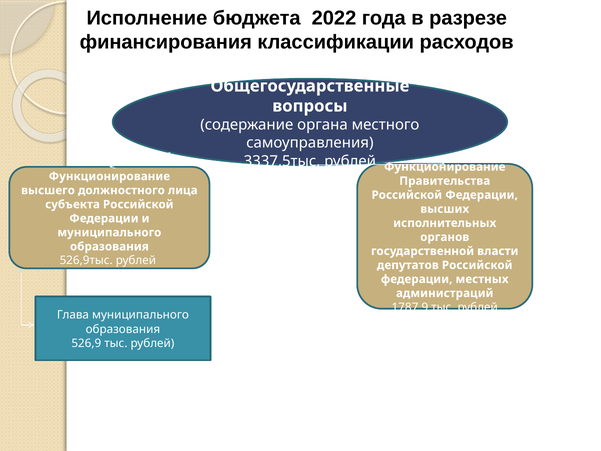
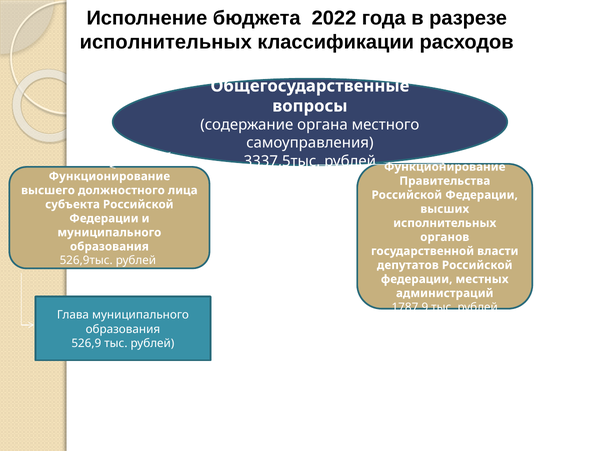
финансирования: финансирования -> исполнительных (166, 42)
